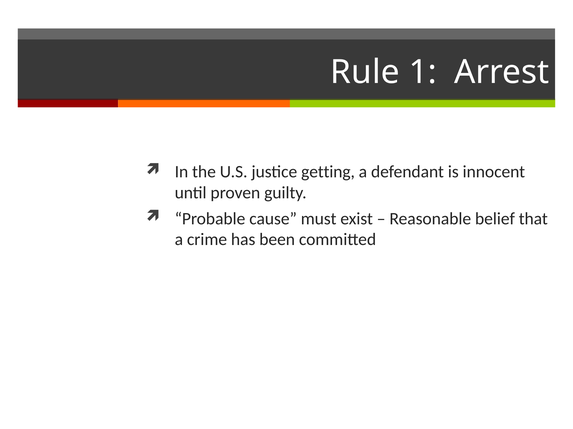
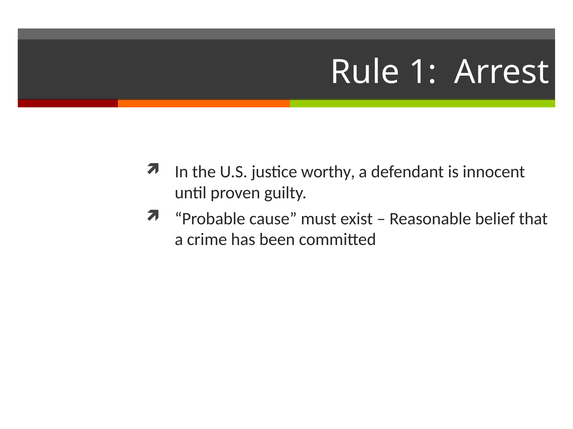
getting: getting -> worthy (328, 172)
